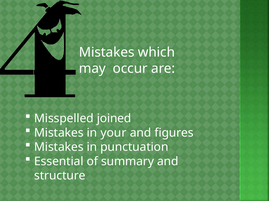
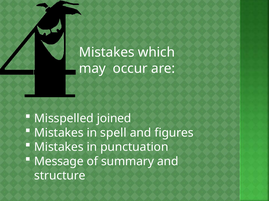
your: your -> spell (113, 133)
Essential: Essential -> Message (59, 162)
